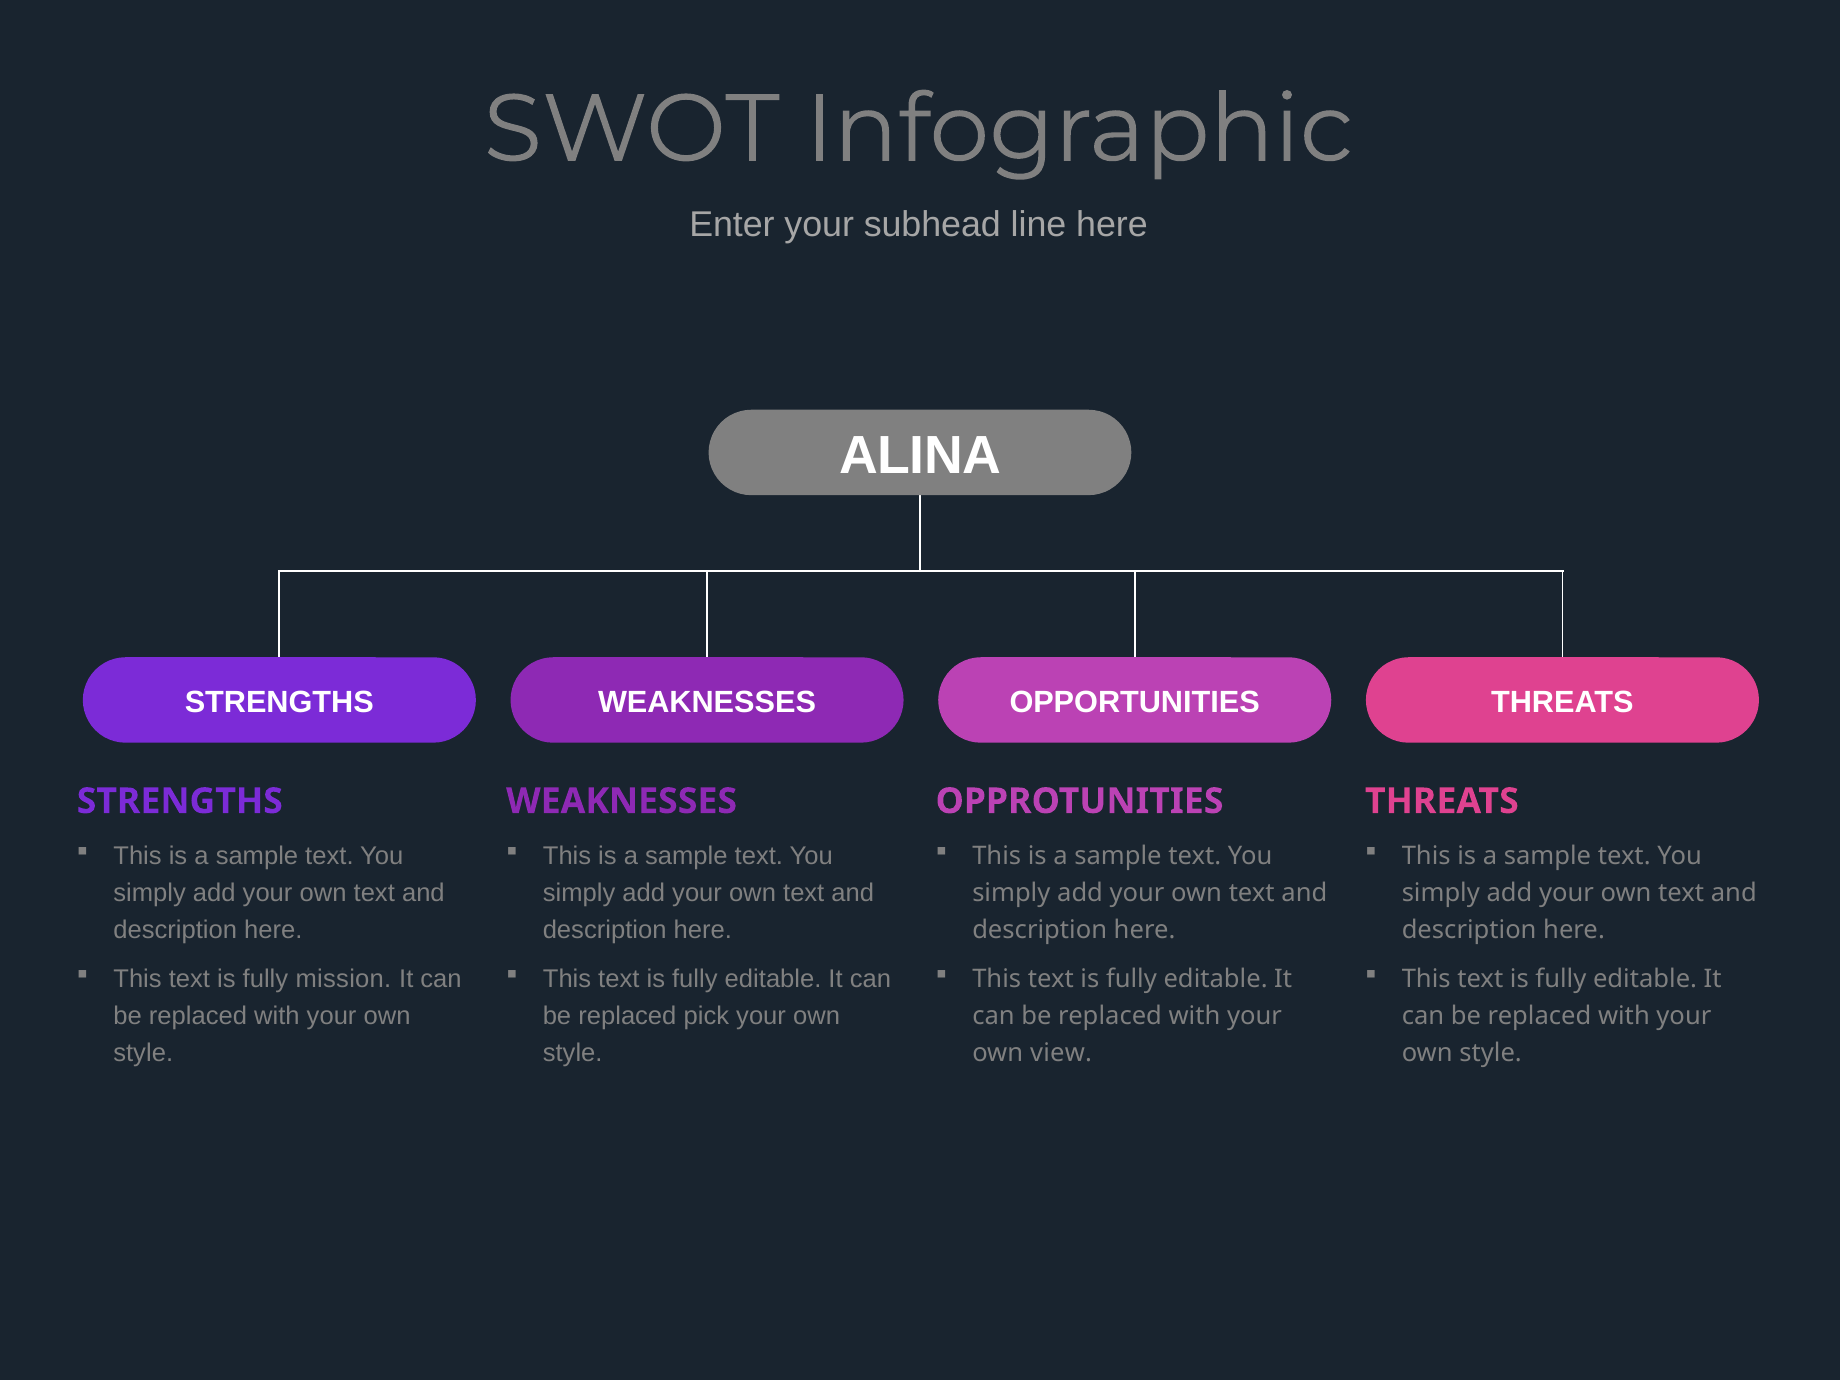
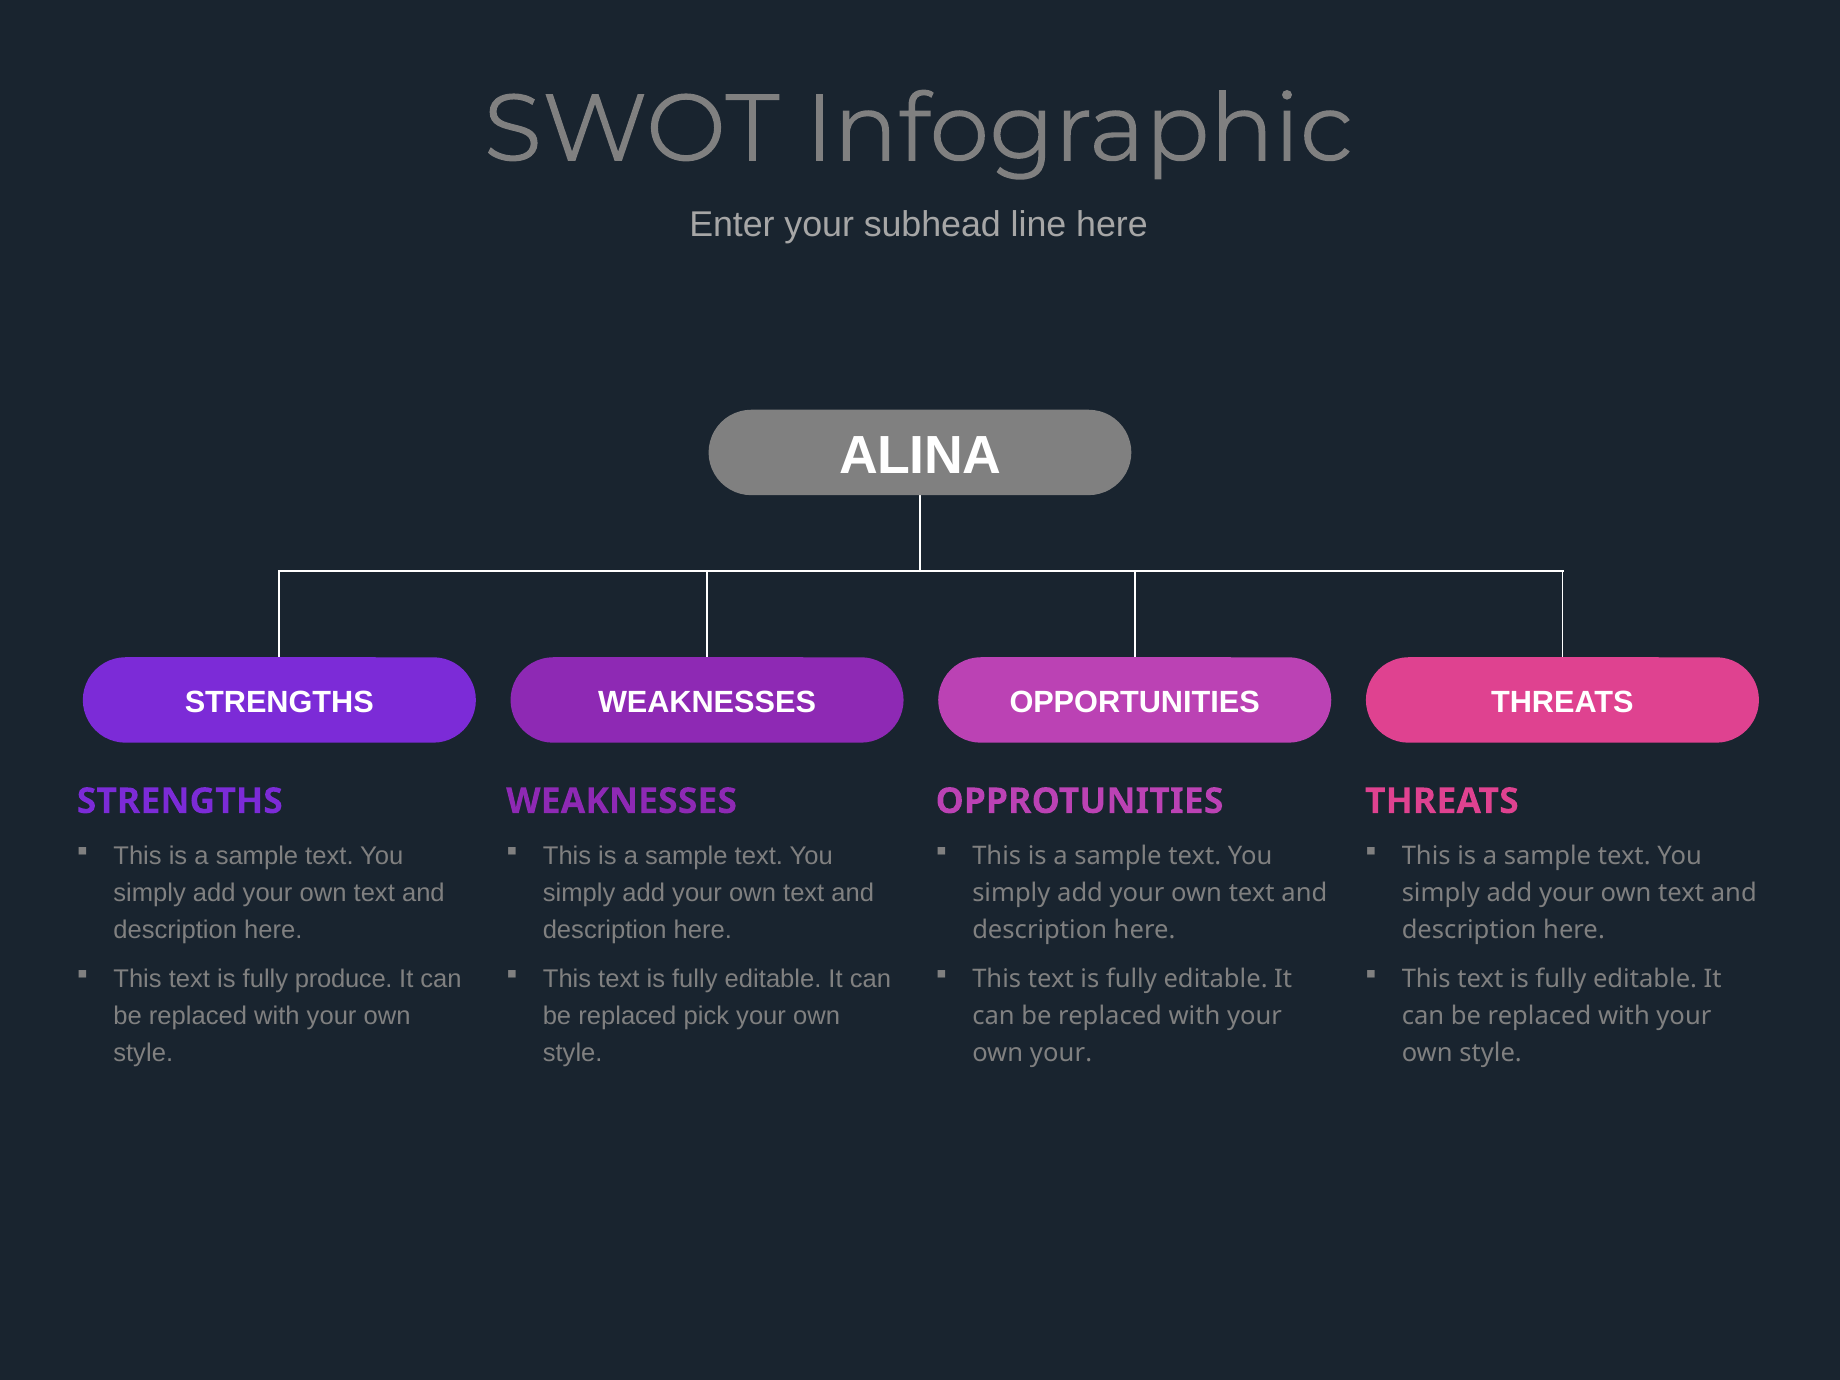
mission: mission -> produce (344, 979)
own view: view -> your (1061, 1053)
